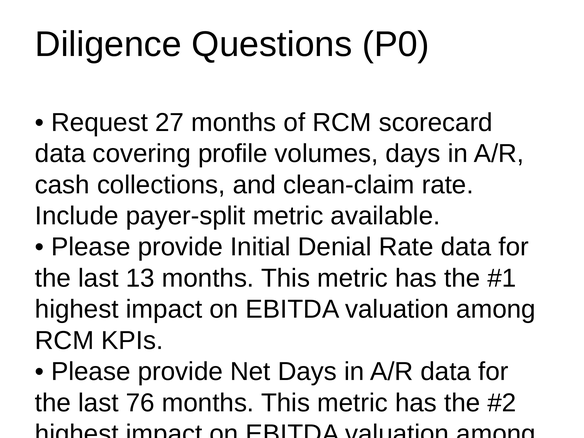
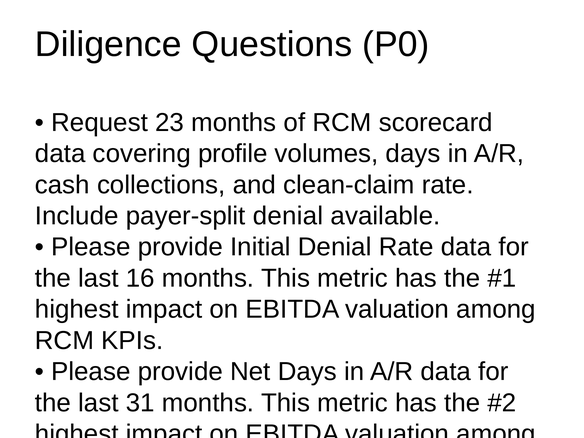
27: 27 -> 23 (170, 122)
payer-split metric: metric -> denial (288, 216)
13: 13 -> 16 (140, 278)
76: 76 -> 31 (140, 403)
